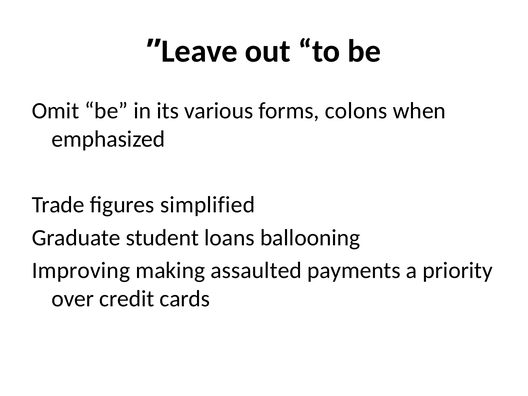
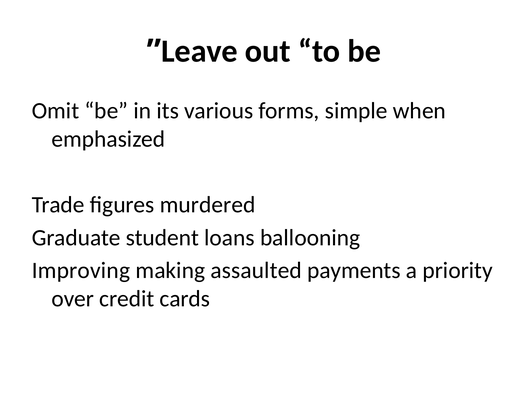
colons: colons -> simple (356, 111)
simplified: simplified -> murdered (208, 205)
